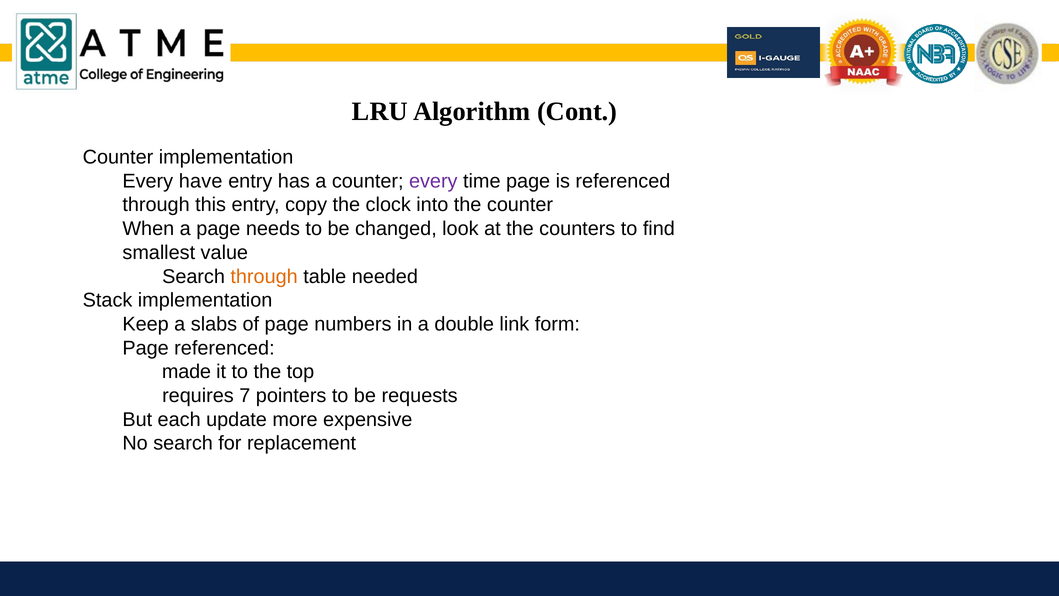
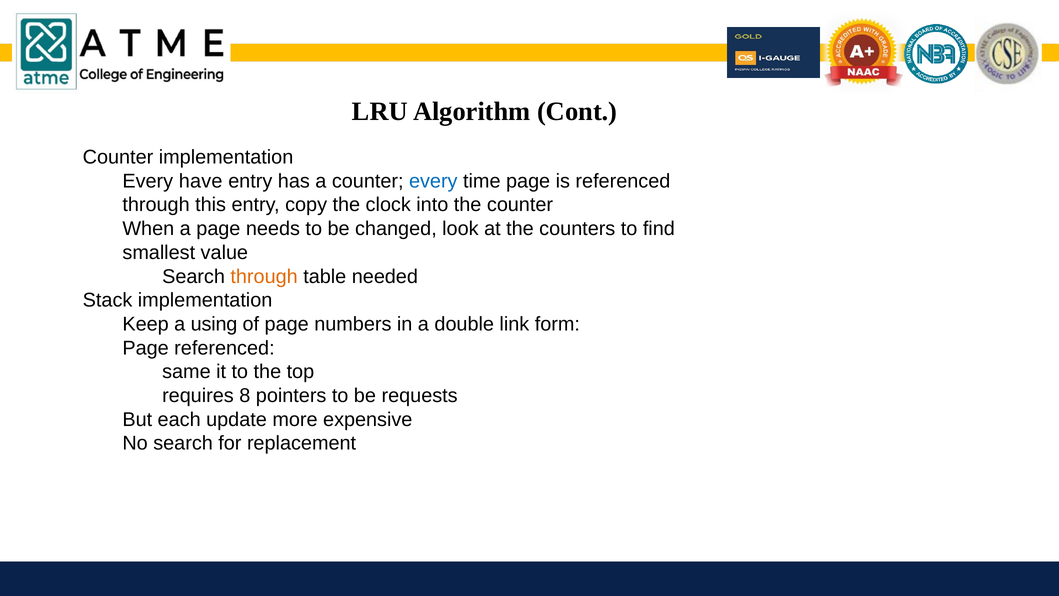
every colour: purple -> blue (433, 181)
slabs: slabs -> using (214, 324)
made: made -> same (186, 372)
7: 7 -> 8 (245, 395)
